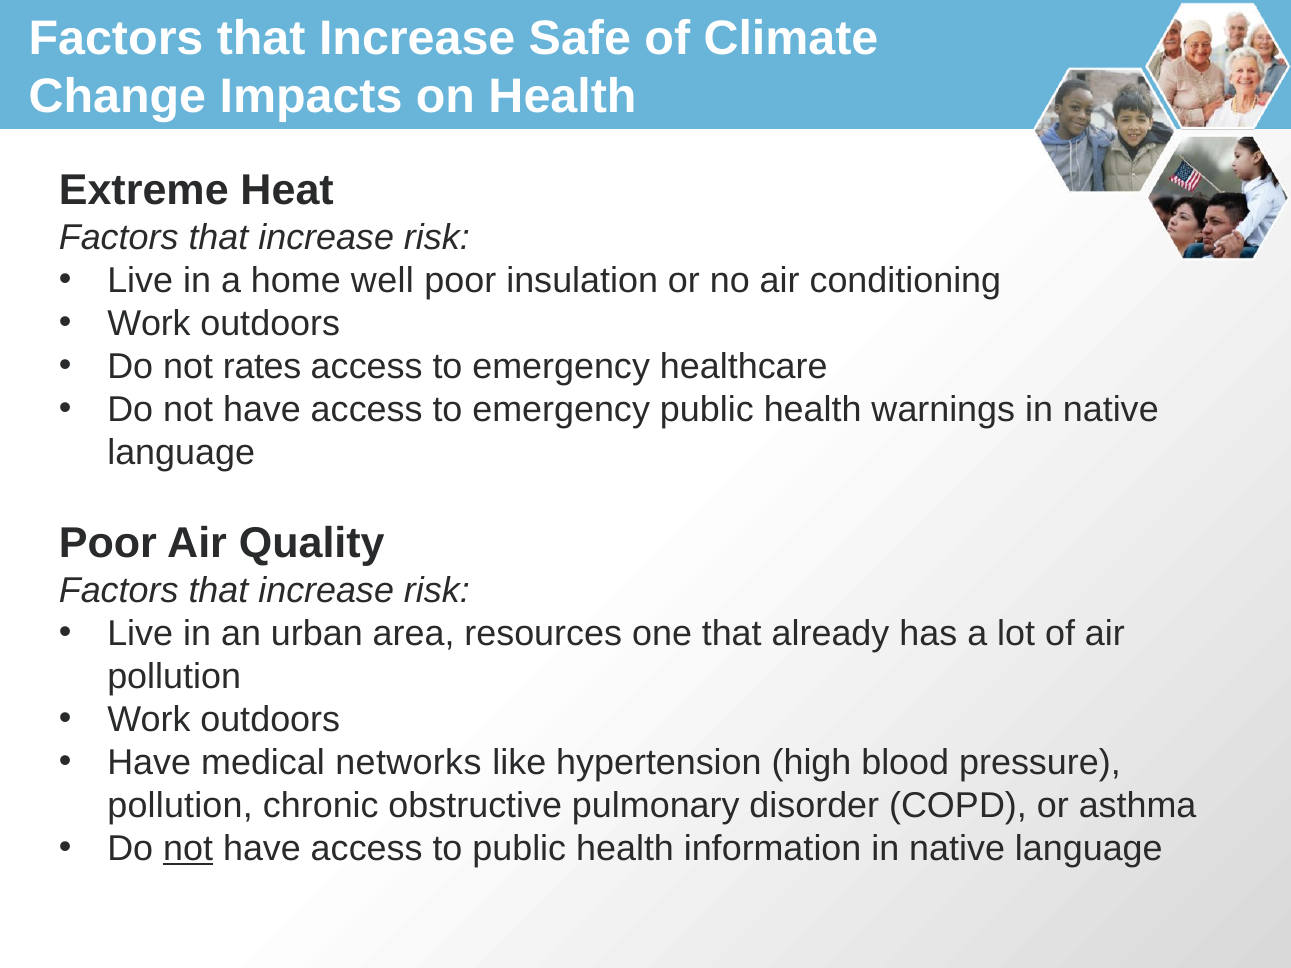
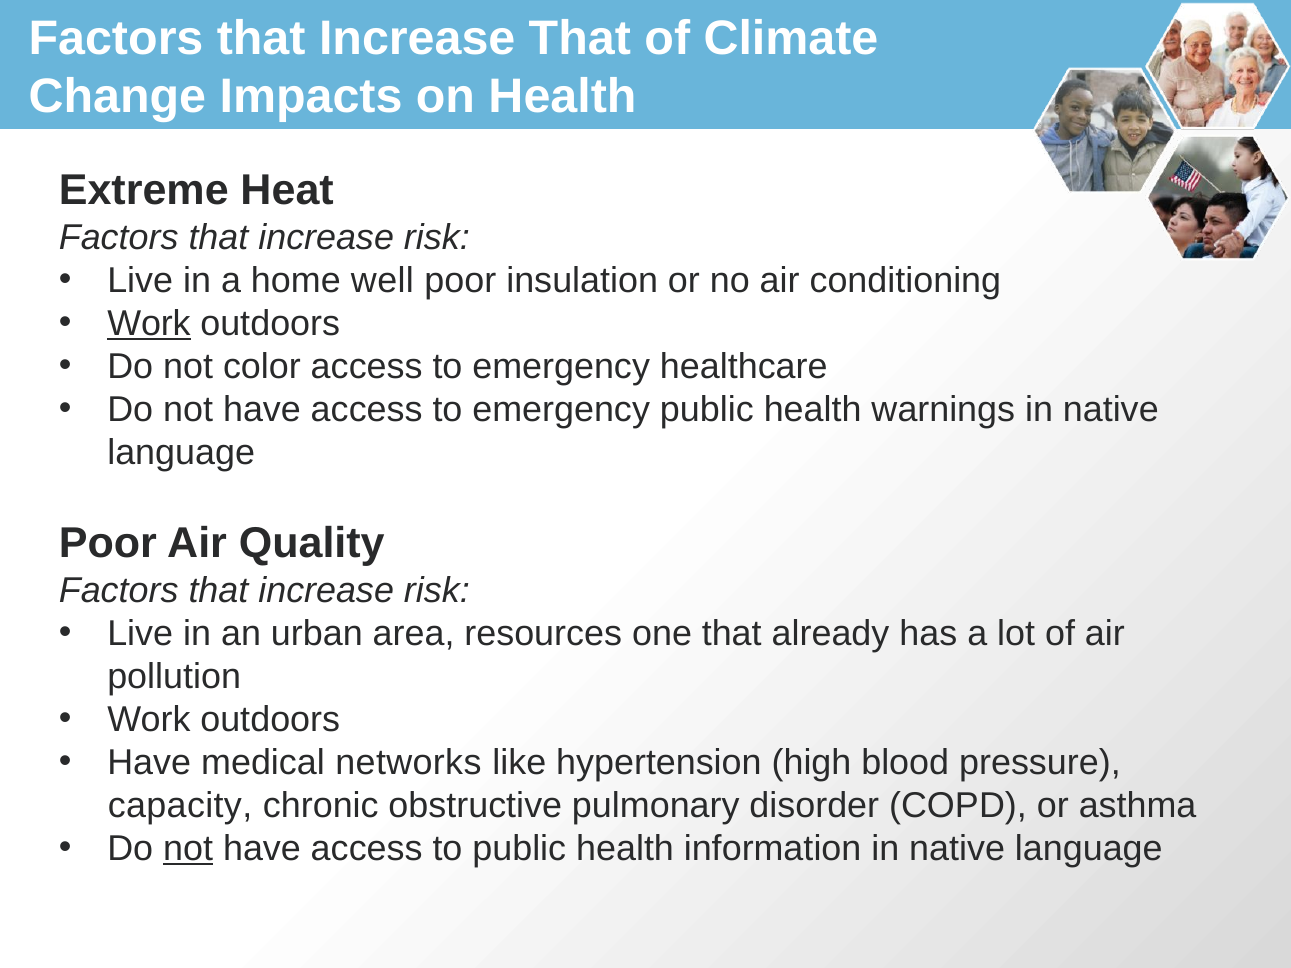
Increase Safe: Safe -> That (580, 39)
Work underline: none -> present (149, 324)
rates: rates -> color (262, 367)
pollution: pollution -> capacity (180, 806)
